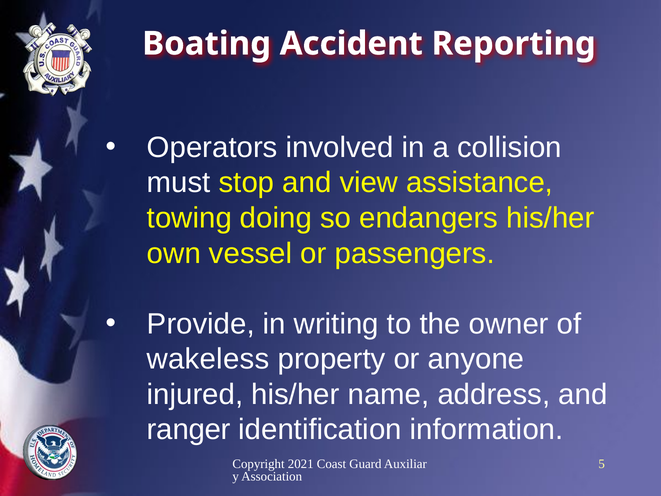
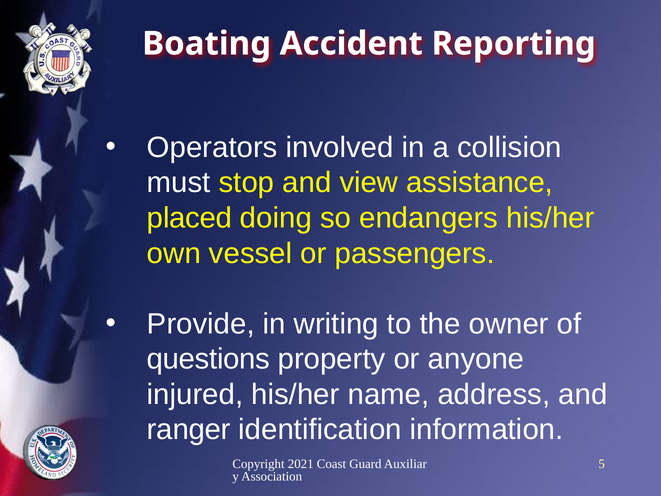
towing: towing -> placed (190, 218)
wakeless: wakeless -> questions (208, 359)
